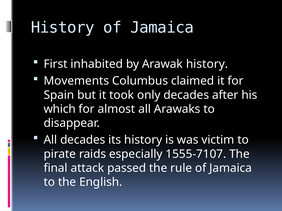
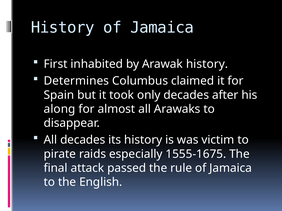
Movements: Movements -> Determines (76, 81)
which: which -> along (60, 109)
1555-7107: 1555-7107 -> 1555-1675 (196, 154)
